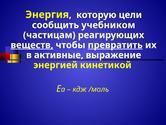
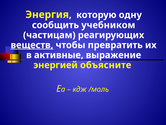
цели: цели -> одну (130, 15)
превратить underline: present -> none (115, 45)
кинетикой: кинетикой -> объясните (106, 65)
